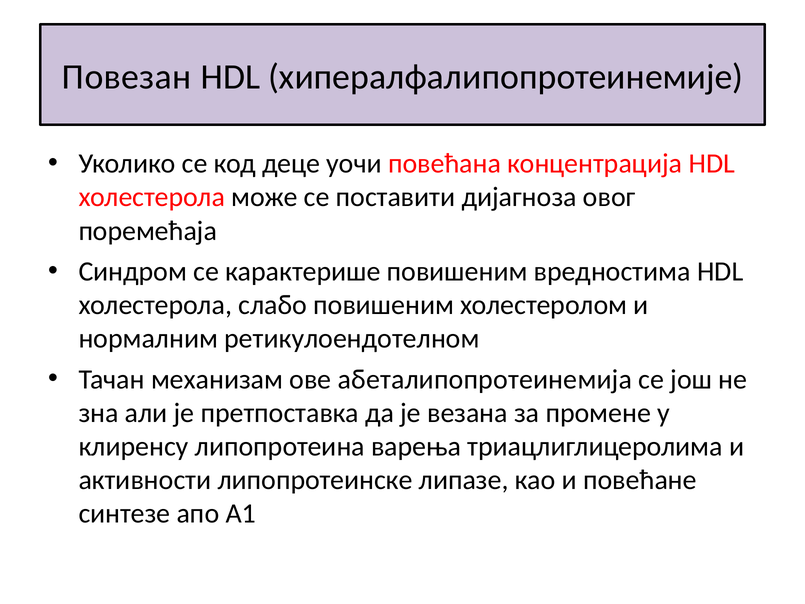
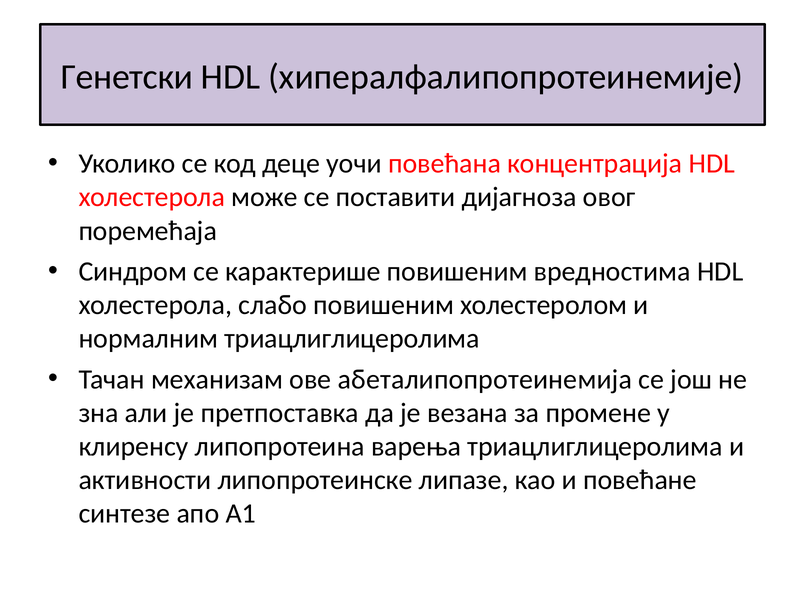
Повезан: Повезан -> Генетски (127, 77)
нормалним ретикулоендотелном: ретикулоендотелном -> триацлиглицеролима (352, 338)
